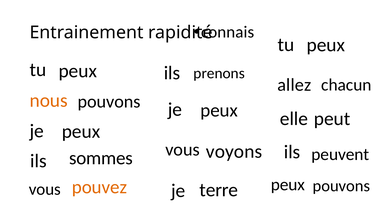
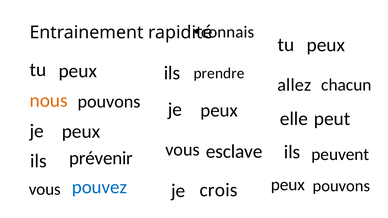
prenons: prenons -> prendre (219, 73)
voyons: voyons -> esclave (234, 152)
sommes: sommes -> prévenir (101, 158)
terre: terre -> crois (219, 190)
pouvez colour: orange -> blue (99, 187)
